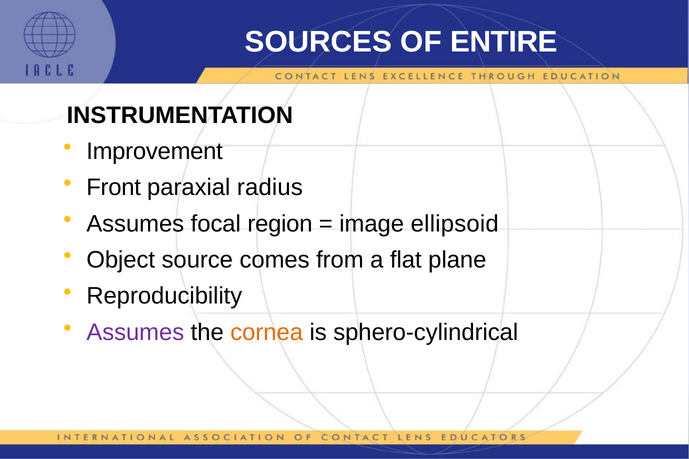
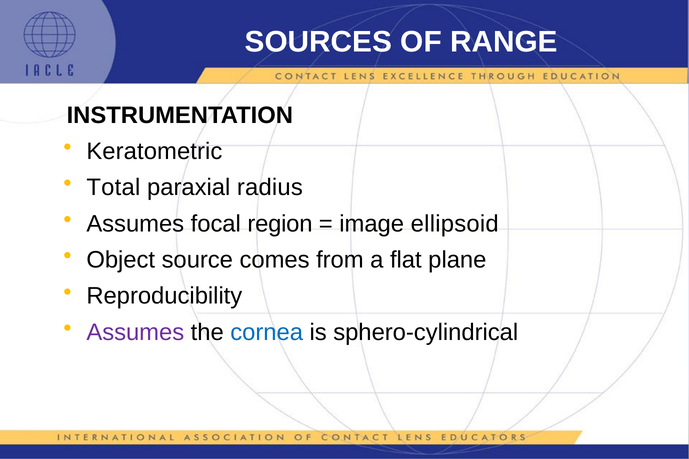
ENTIRE: ENTIRE -> RANGE (504, 42)
Improvement: Improvement -> Keratometric (154, 151)
Front: Front -> Total (113, 188)
cornea colour: orange -> blue (267, 332)
